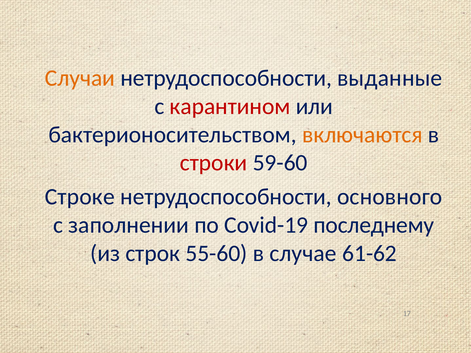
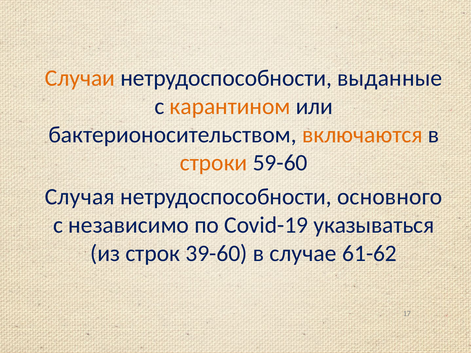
карантином colour: red -> orange (230, 106)
строки colour: red -> orange (214, 163)
Строке: Строке -> Случая (80, 197)
заполнении: заполнении -> независимо (129, 225)
последнему: последнему -> указываться (374, 225)
55-60: 55-60 -> 39-60 (216, 253)
